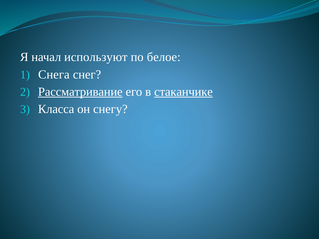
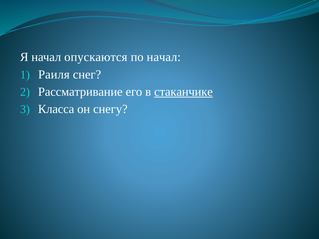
используют: используют -> опускаются (96, 57)
по белое: белое -> начал (164, 57)
Снега: Снега -> Раиля (54, 75)
Рассматривание underline: present -> none (80, 92)
